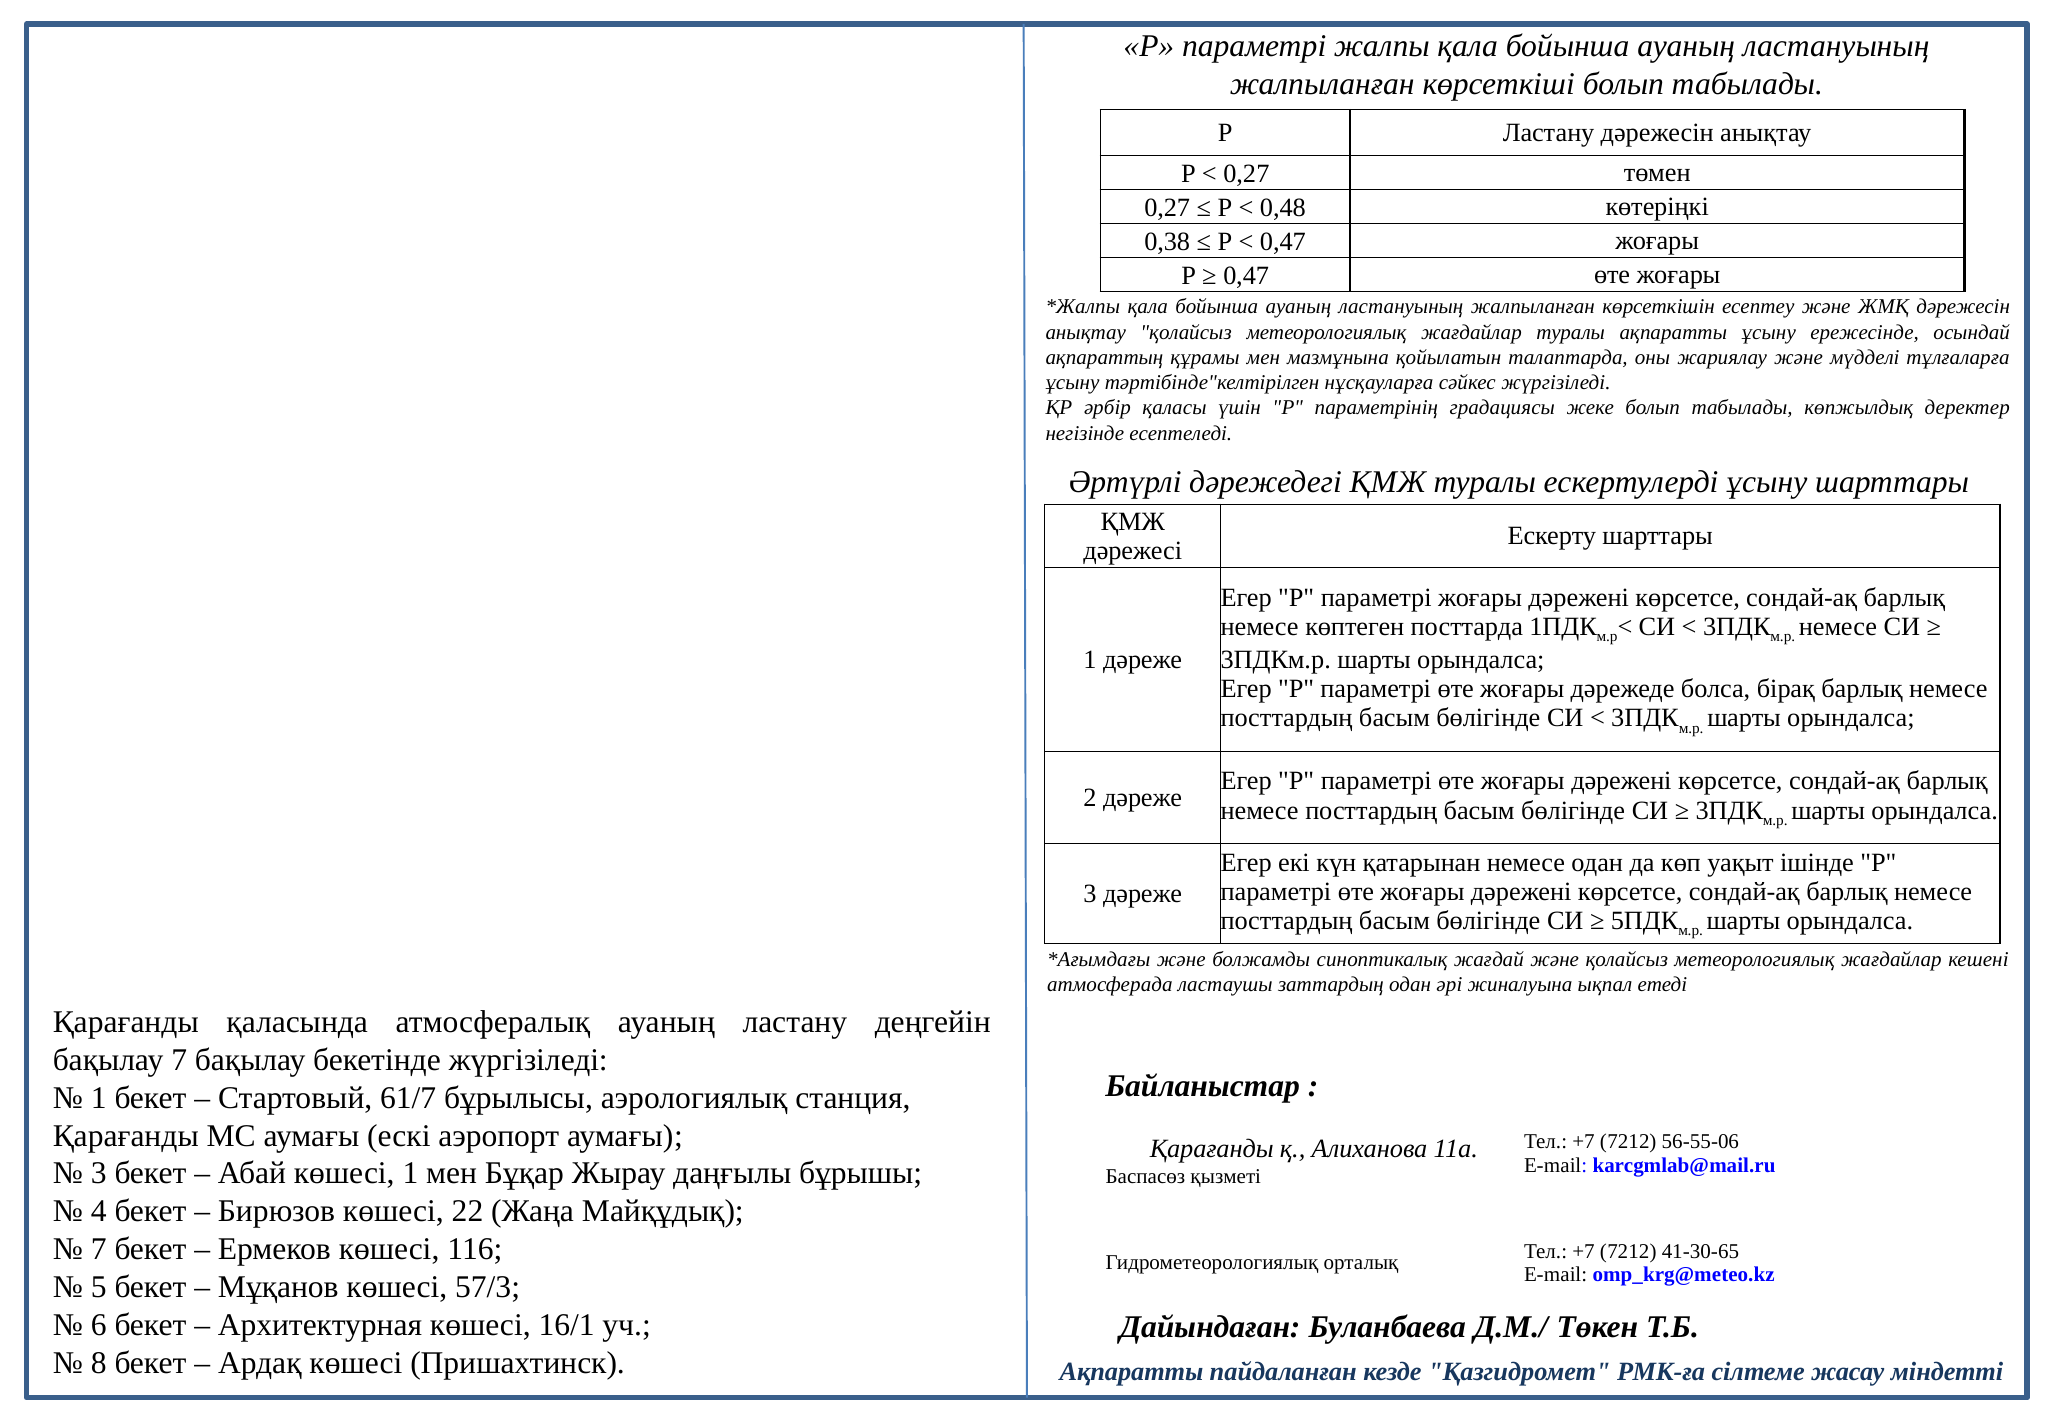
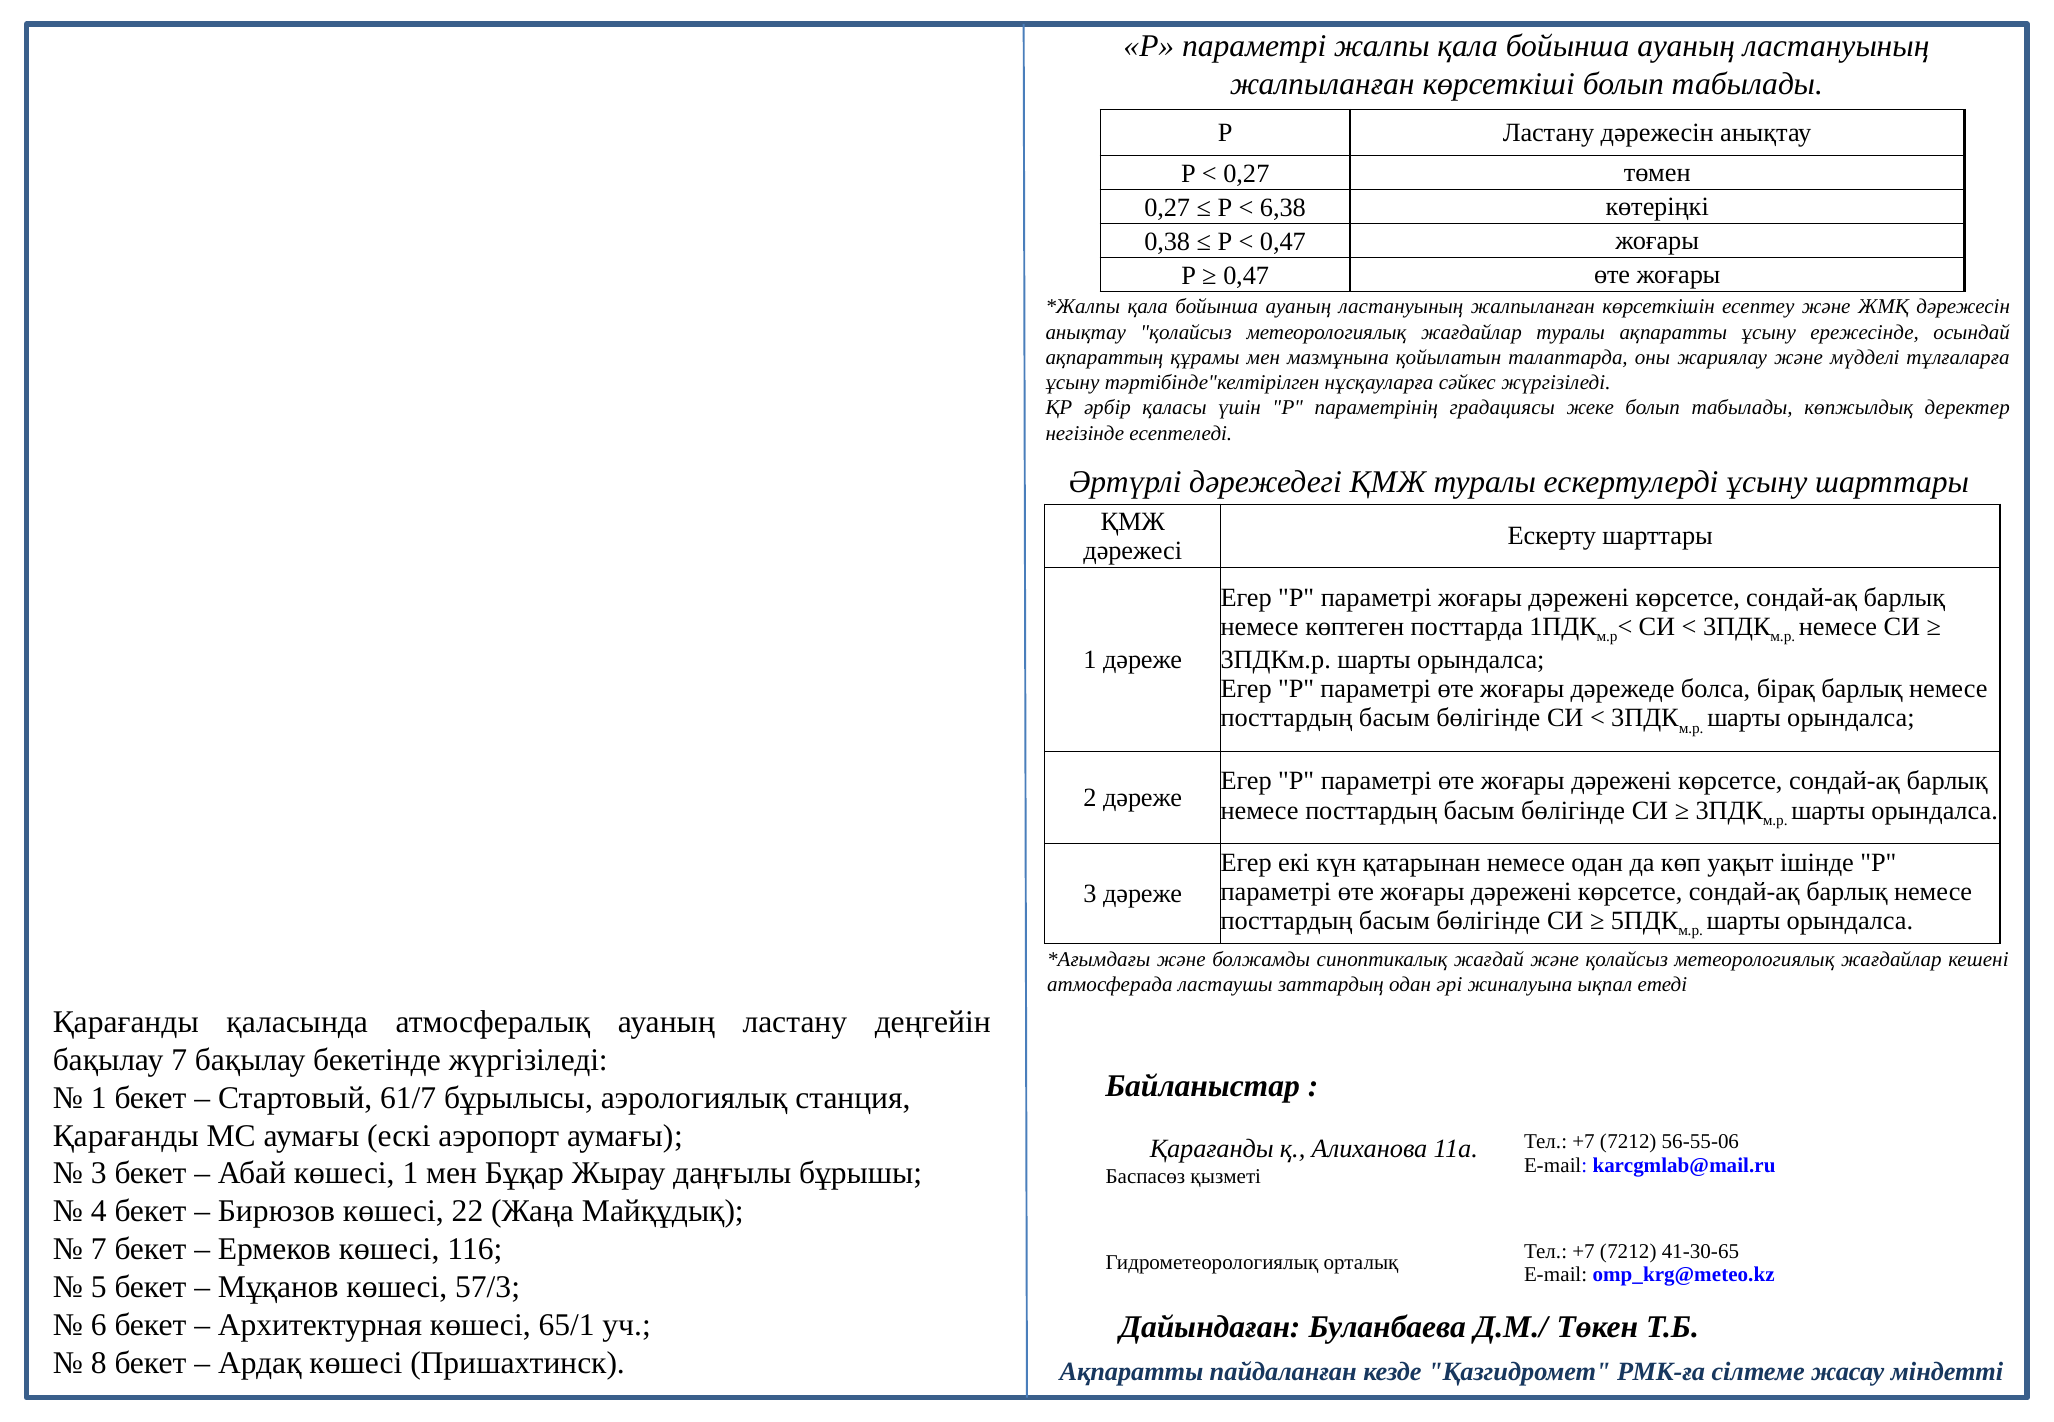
0,48: 0,48 -> 6,38 (1283, 208)
16/1: 16/1 -> 65/1 (567, 1325)
